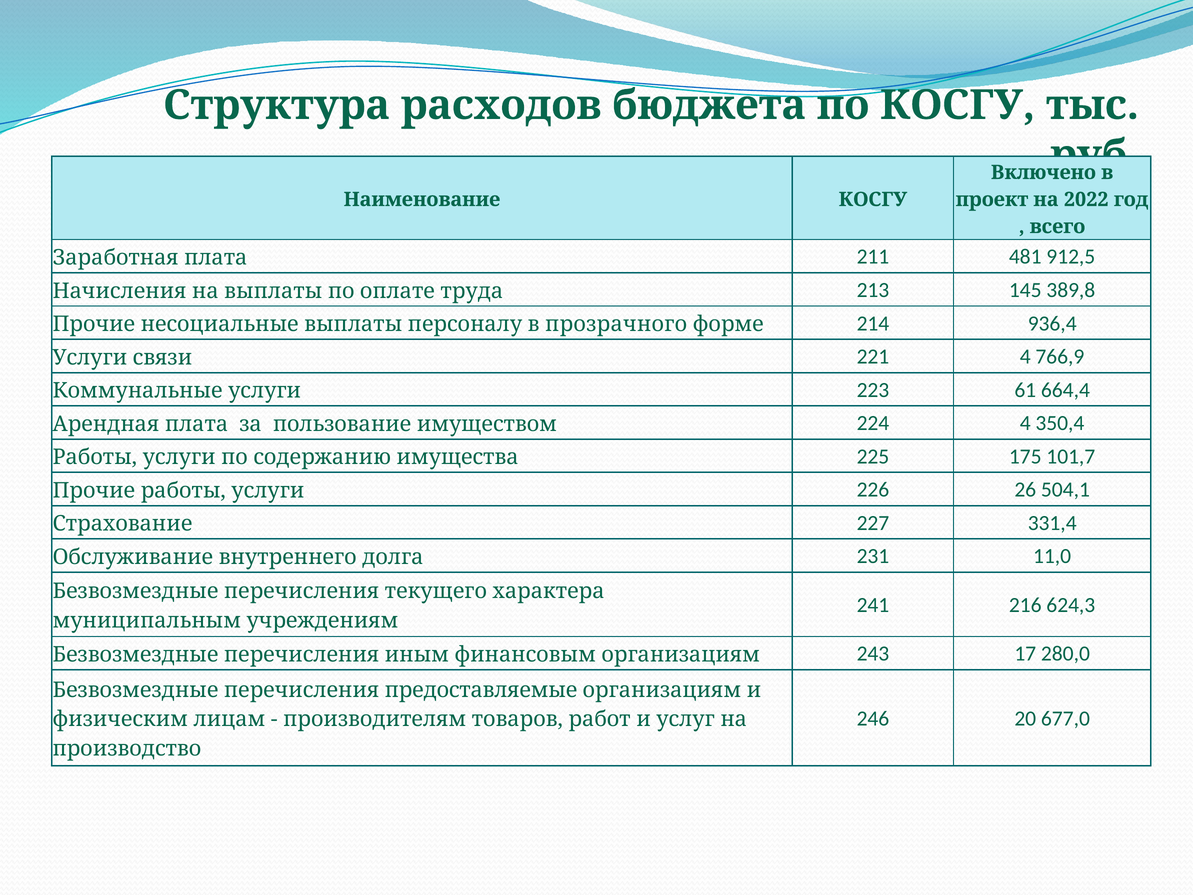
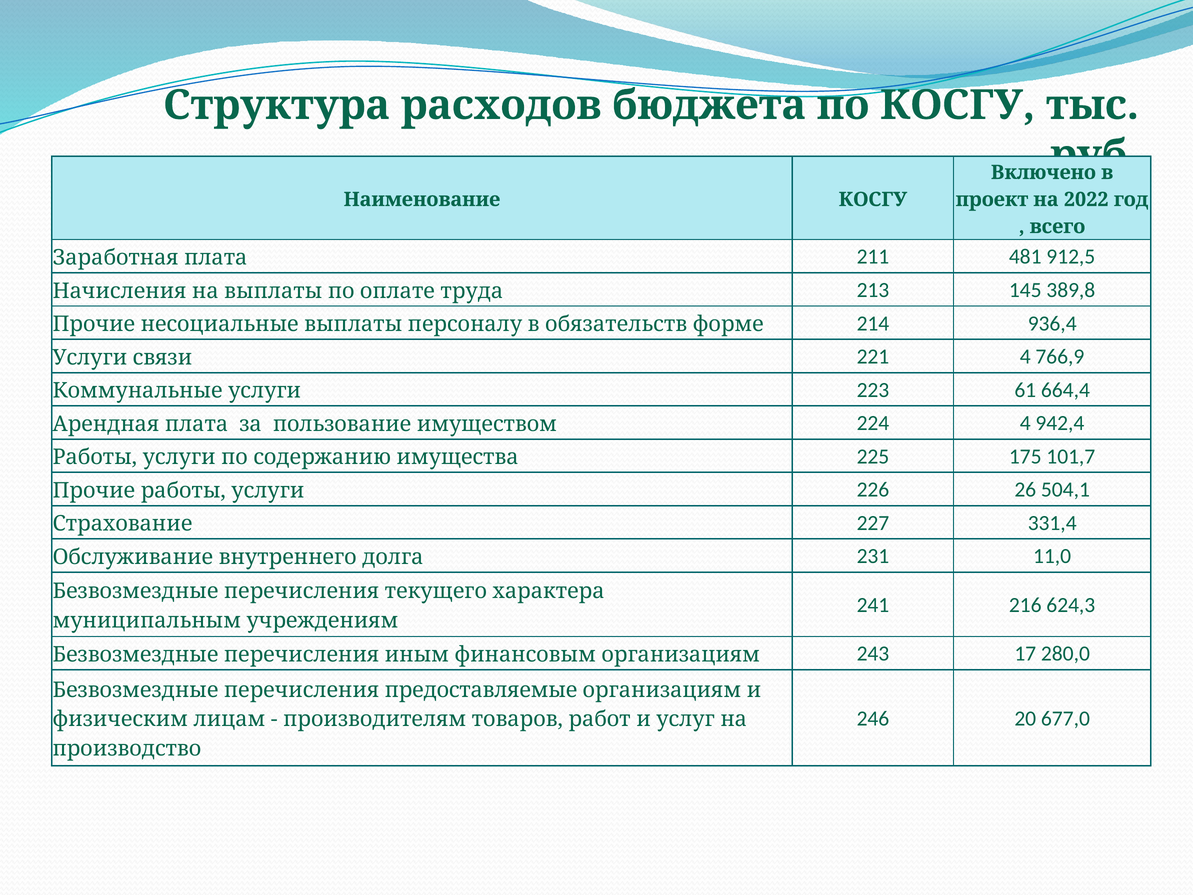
прозрачного: прозрачного -> обязательств (616, 324)
350,4: 350,4 -> 942,4 (1060, 423)
